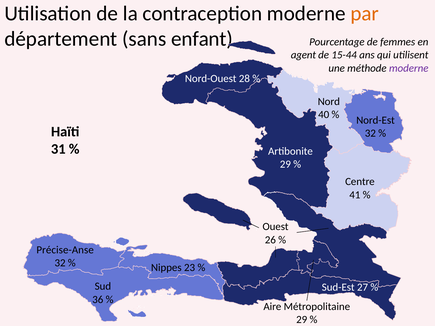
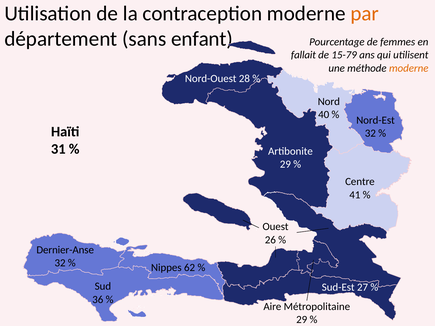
agent: agent -> fallait (303, 55)
15-44: 15-44 -> 15-79 (344, 55)
moderne colour: purple -> orange (409, 68)
Précise-Anse: Précise-Anse -> Dernier-Anse (65, 250)
23: 23 -> 62 (190, 268)
